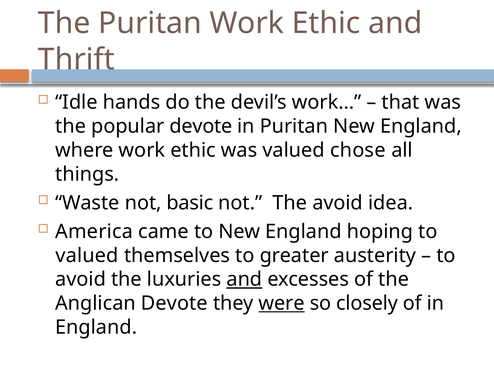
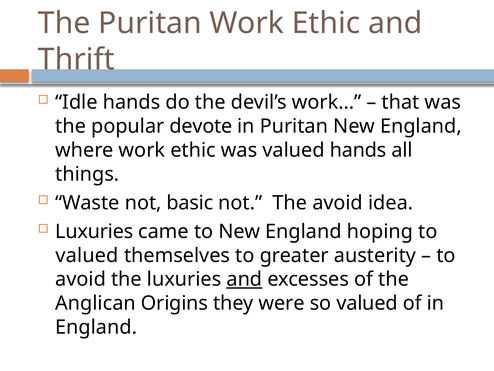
valued chose: chose -> hands (358, 150)
America: America -> Luxuries (94, 231)
Anglican Devote: Devote -> Origins (174, 303)
were underline: present -> none (282, 303)
so closely: closely -> valued (367, 303)
